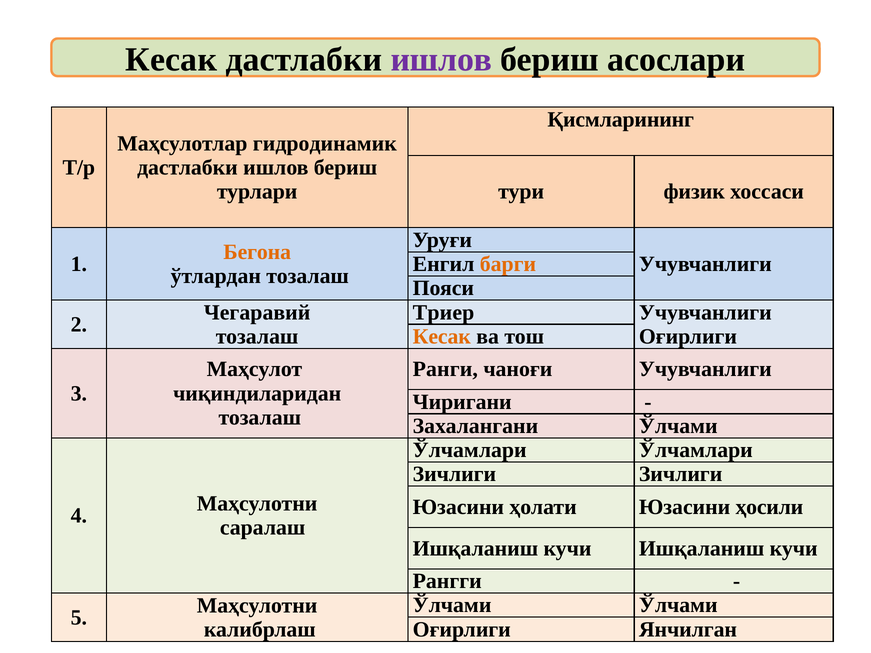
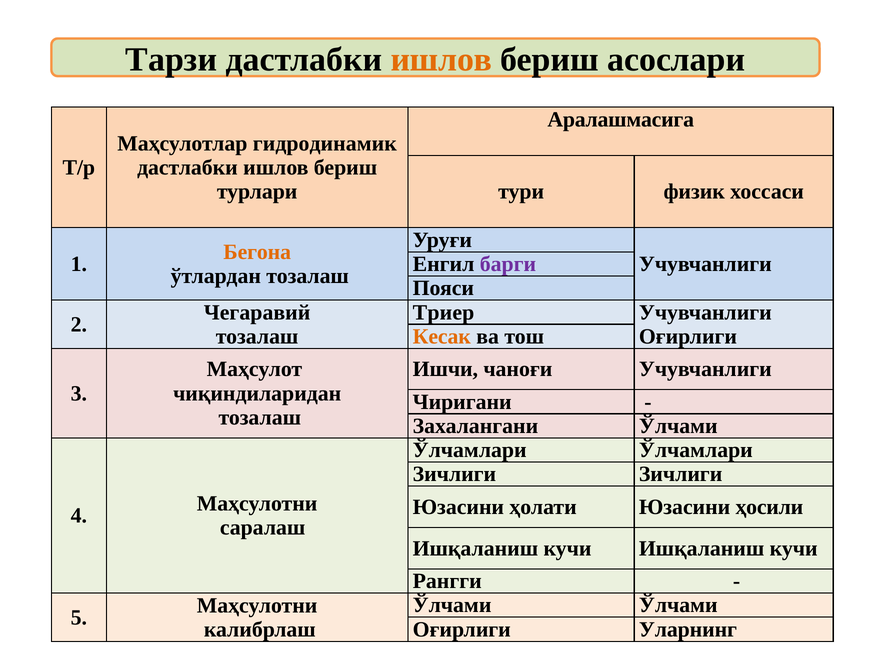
Кесак: Кесак -> Тарзи (171, 60)
ишлов colour: purple -> orange (441, 60)
Қисмларининг: Қисмларининг -> Аралашмасига (621, 119)
барги colour: orange -> purple (508, 264)
Ранги: Ранги -> Ишчи (445, 369)
Янчилган: Янчилган -> Уларнинг (688, 630)
